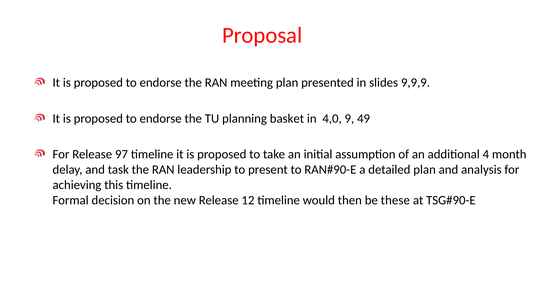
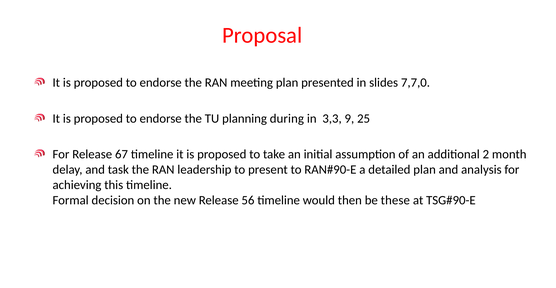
9,9,9: 9,9,9 -> 7,7,0 (415, 83)
basket: basket -> during (287, 118)
4,0: 4,0 -> 3,3 (332, 118)
49: 49 -> 25 (364, 118)
97: 97 -> 67 (121, 154)
4: 4 -> 2 (486, 154)
12: 12 -> 56 (248, 200)
